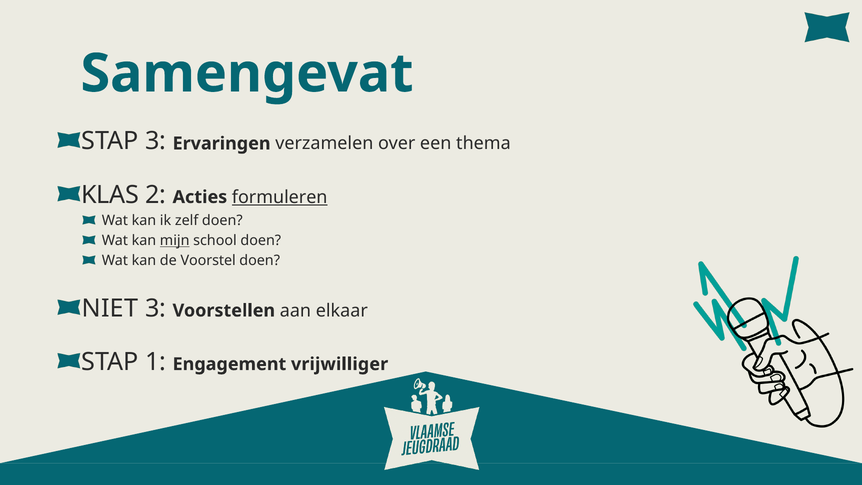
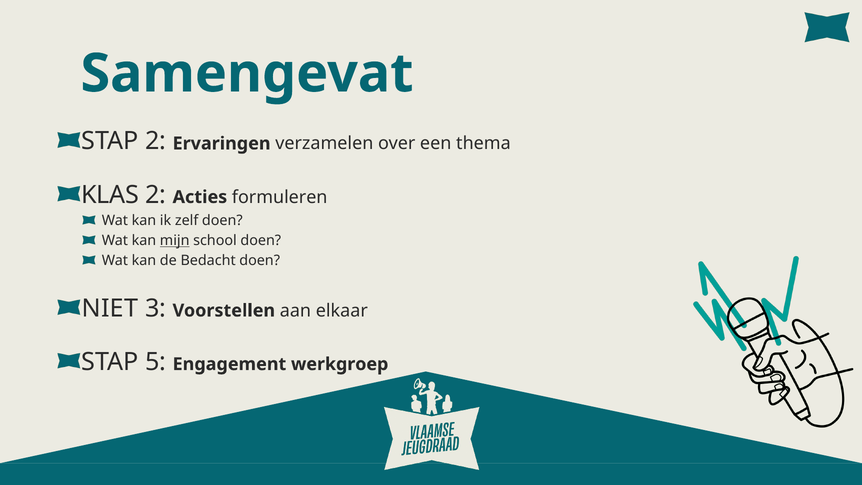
STAP 3: 3 -> 2 (156, 141)
formuleren underline: present -> none (280, 197)
Voorstel: Voorstel -> Bedacht (208, 260)
1: 1 -> 5 (156, 362)
vrijwilliger: vrijwilliger -> werkgroep (340, 364)
